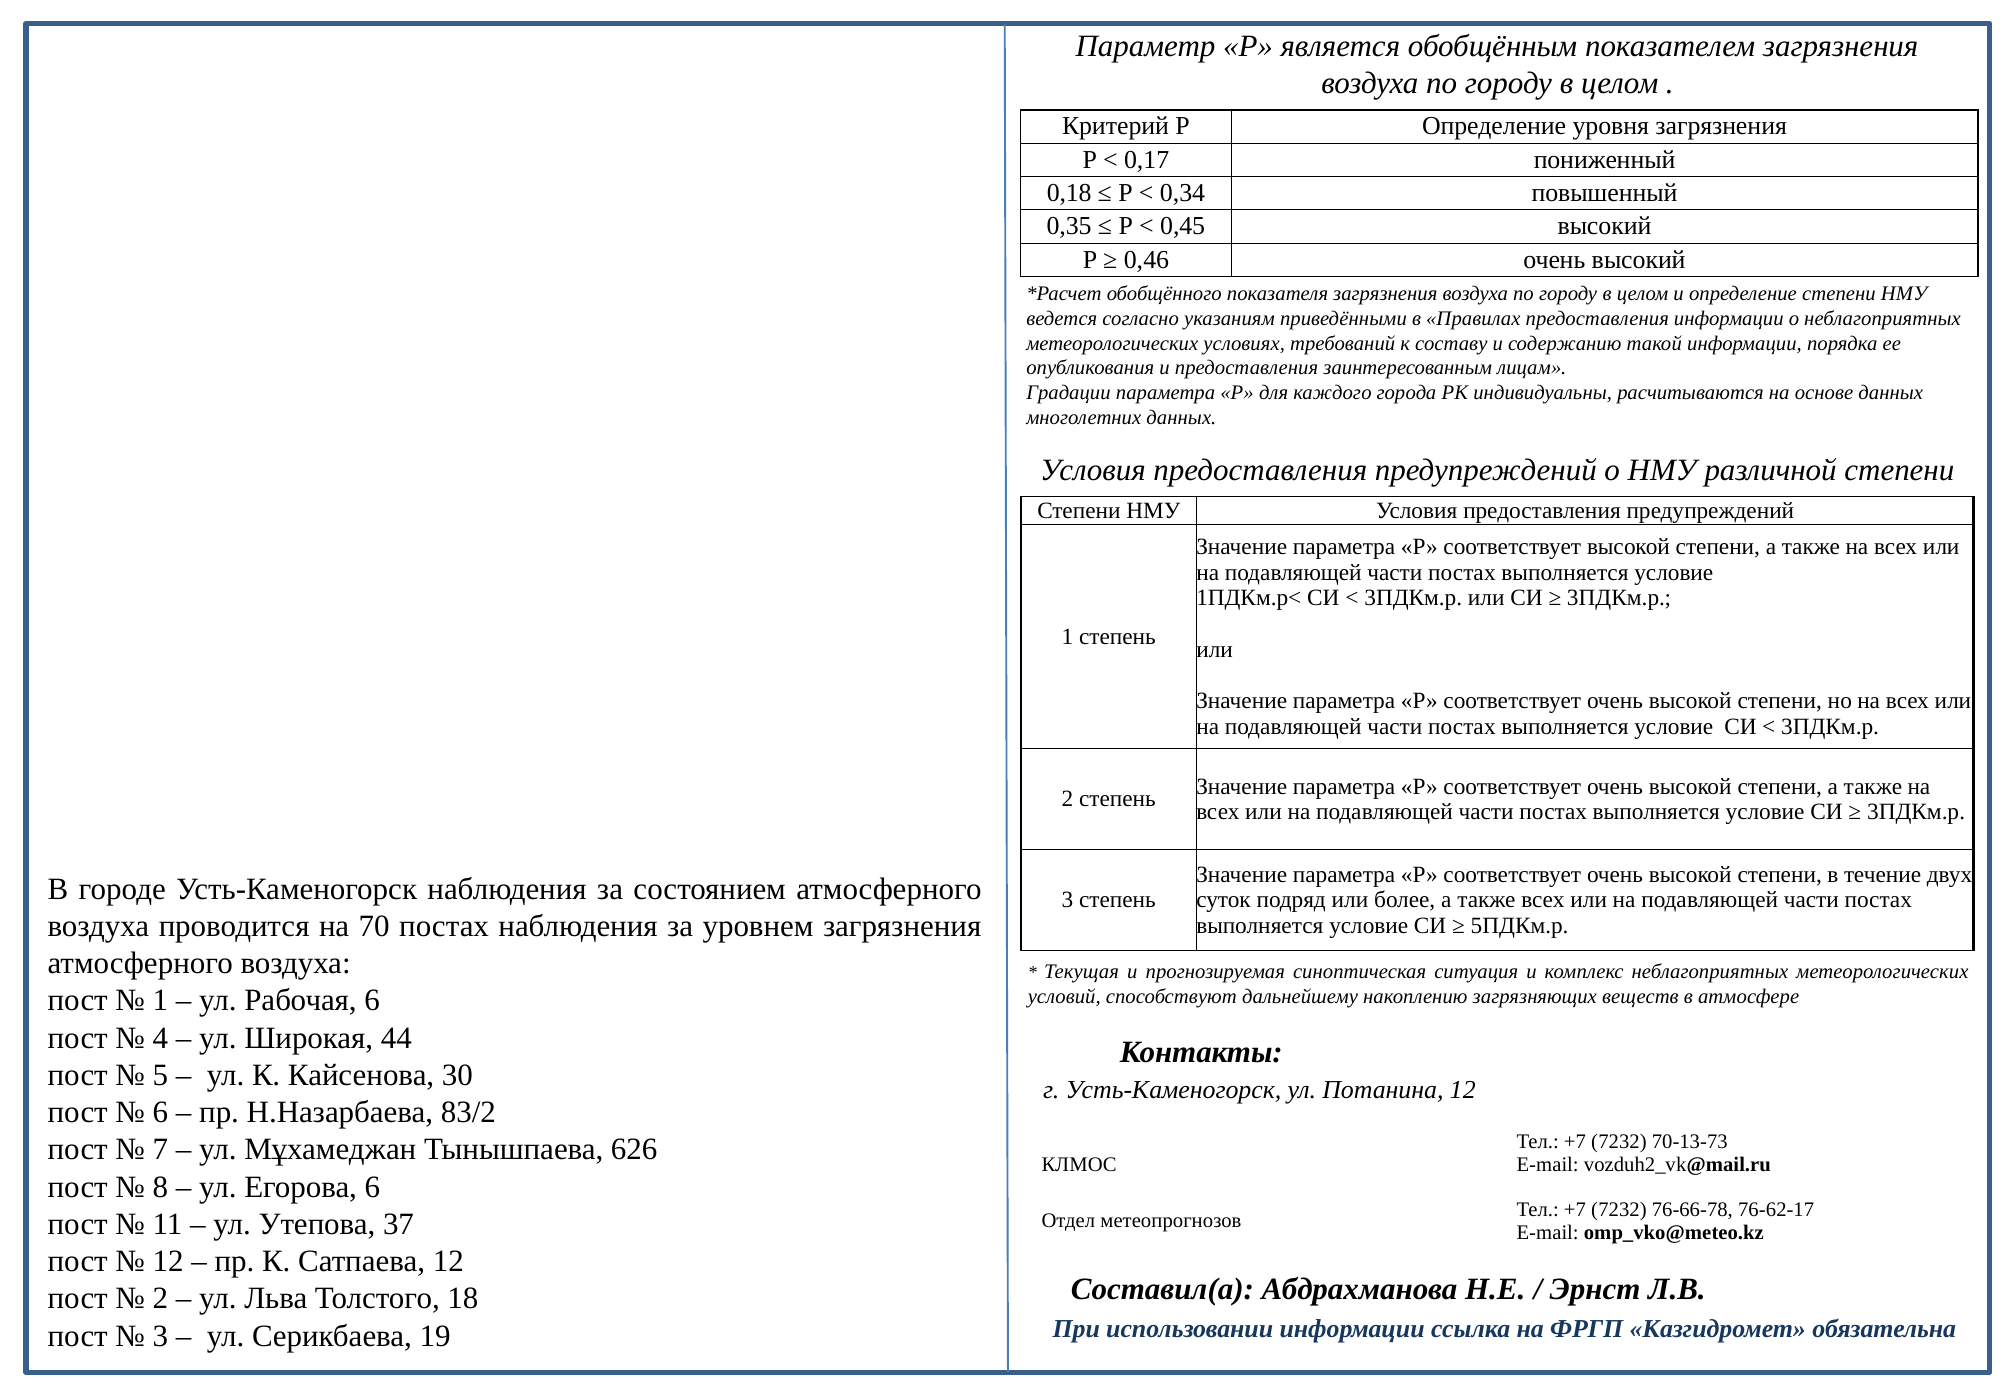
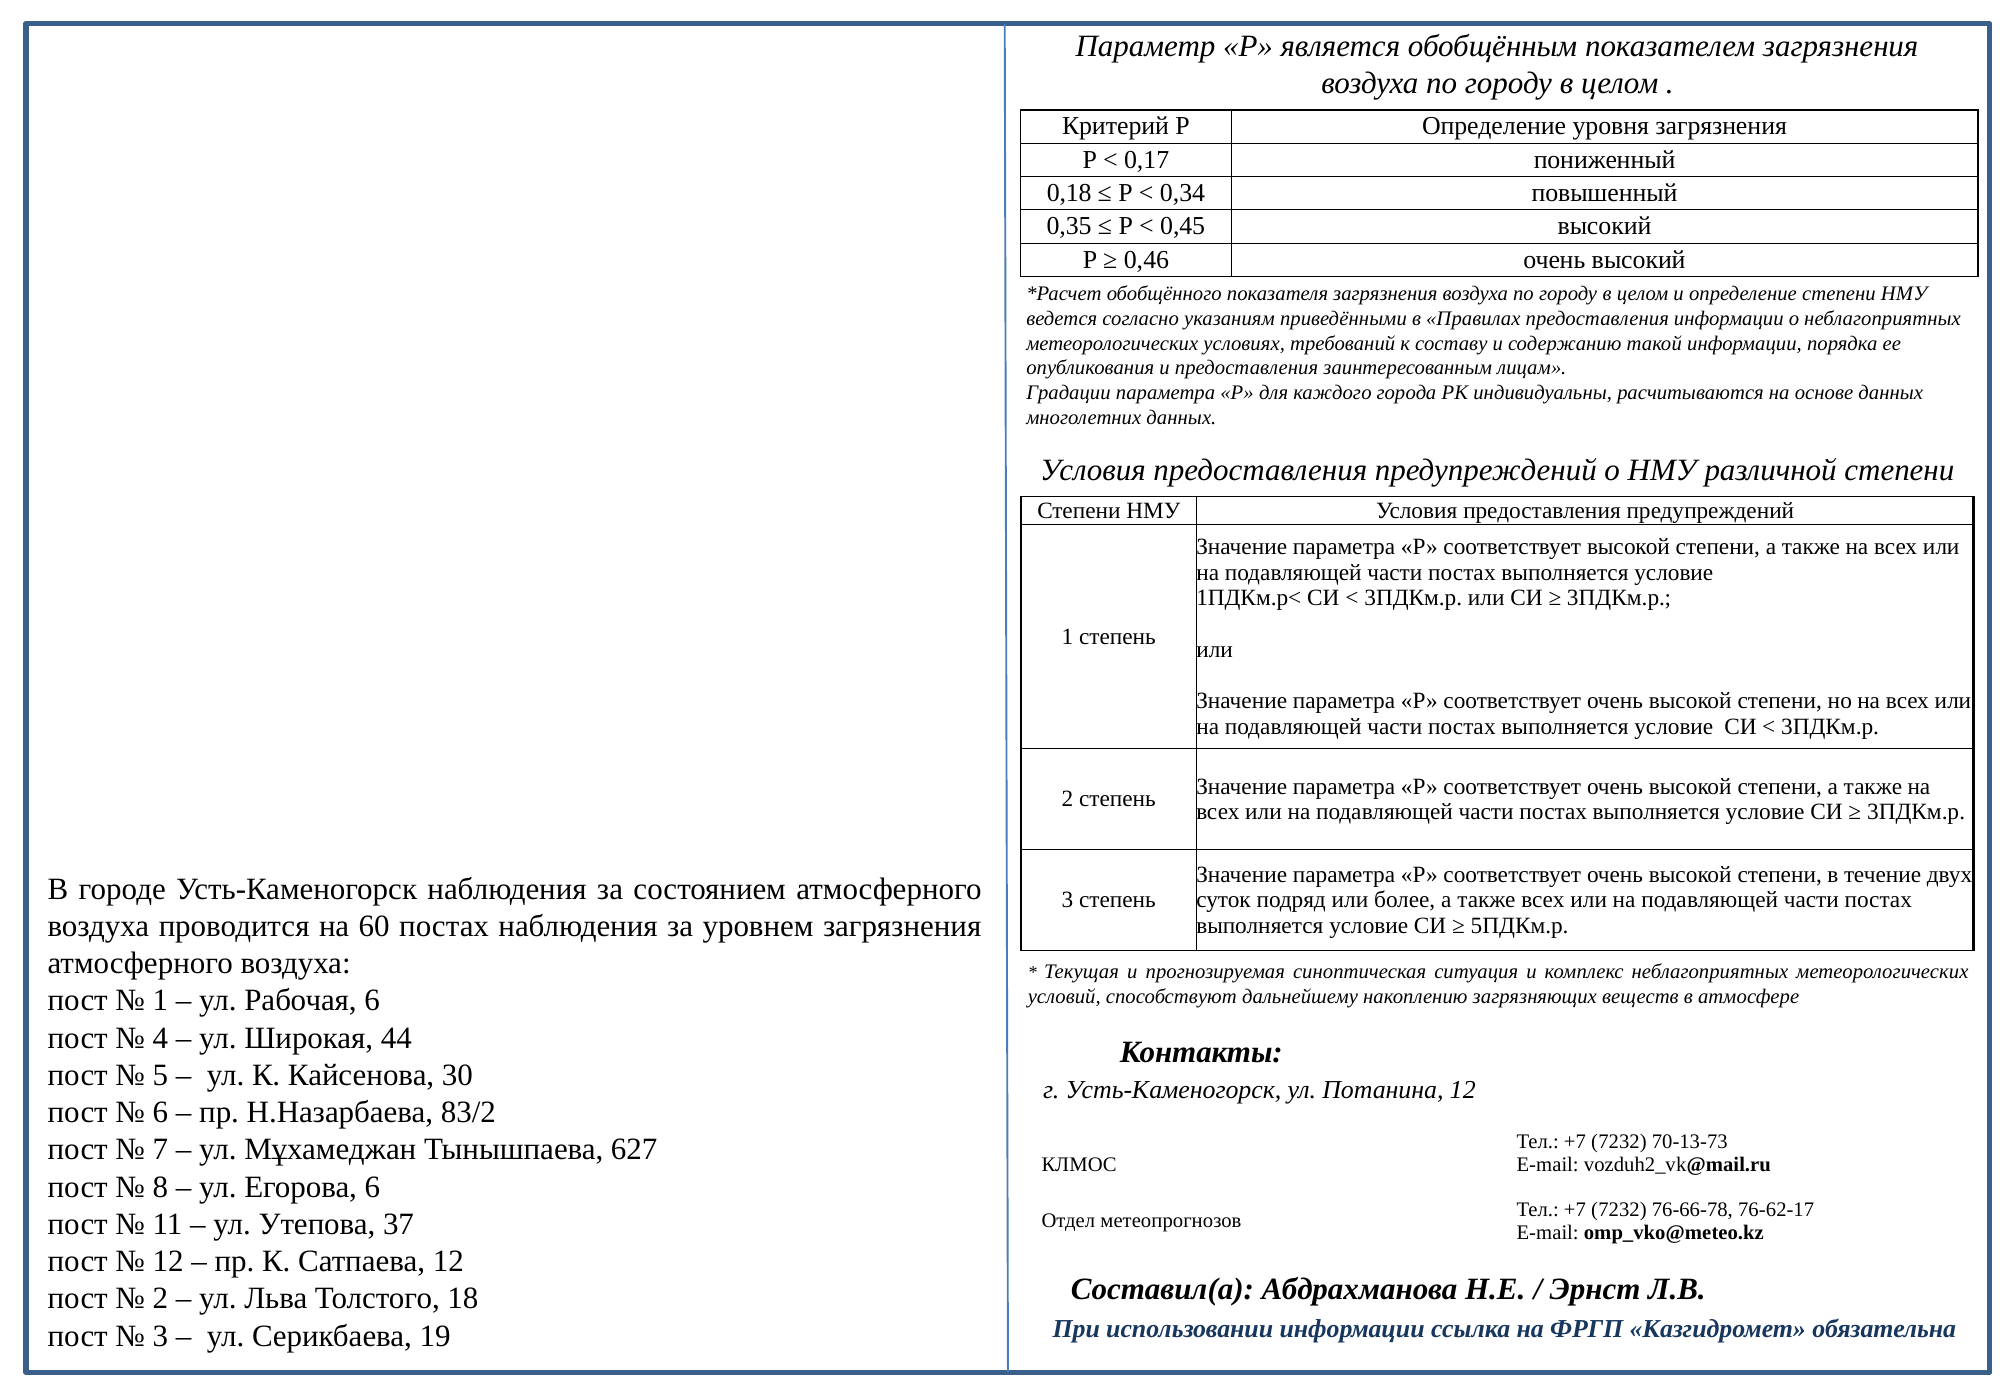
70: 70 -> 60 (374, 926)
626: 626 -> 627 (634, 1149)
